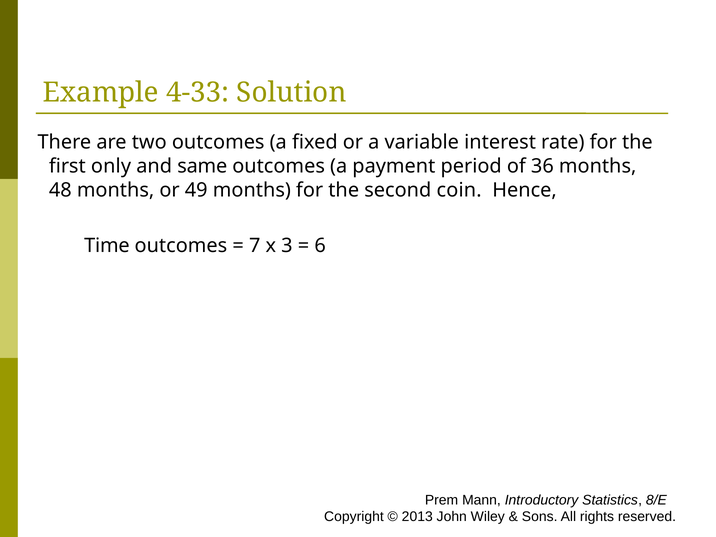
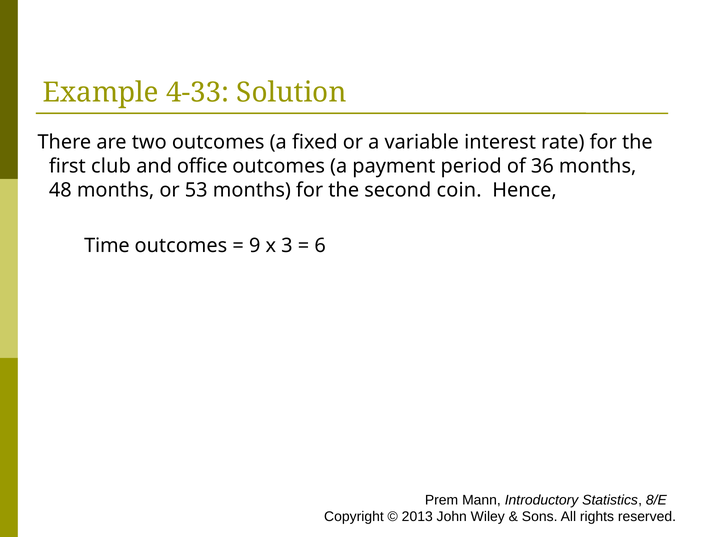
only: only -> club (111, 166)
same: same -> office (202, 166)
49: 49 -> 53 (196, 190)
7: 7 -> 9 (255, 246)
